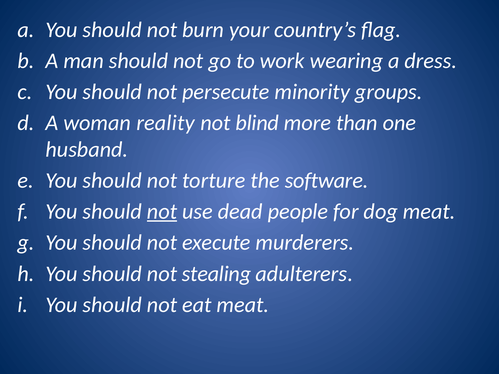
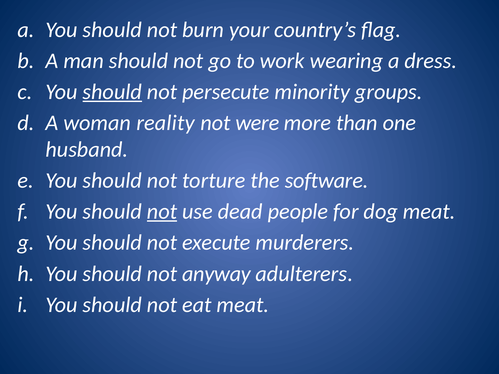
should underline: none -> present (112, 92)
blind: blind -> were (257, 123)
stealing: stealing -> anyway (216, 274)
